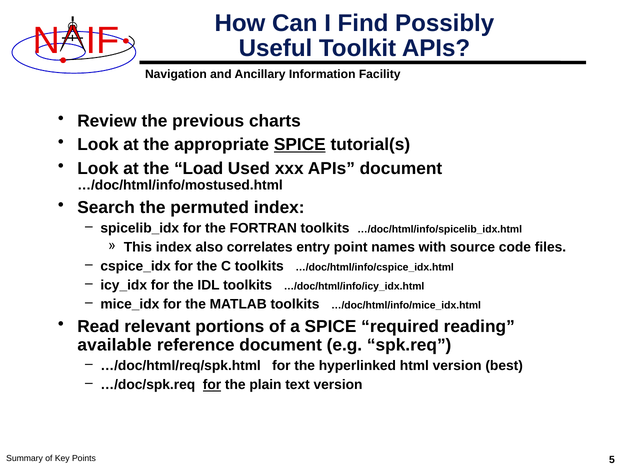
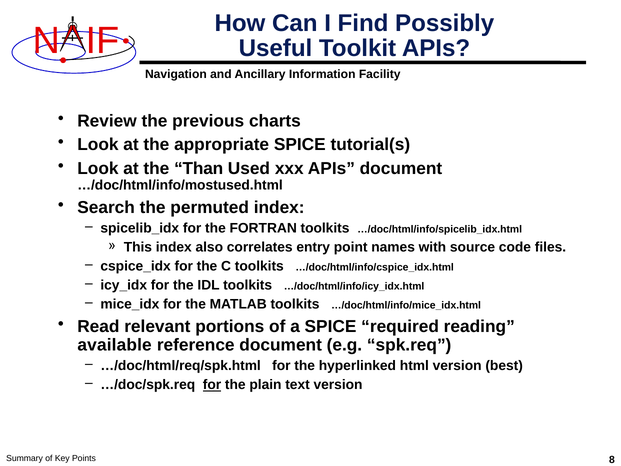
SPICE underline: present -> none (300, 145)
Load: Load -> Than (199, 169)
5: 5 -> 8 (612, 459)
